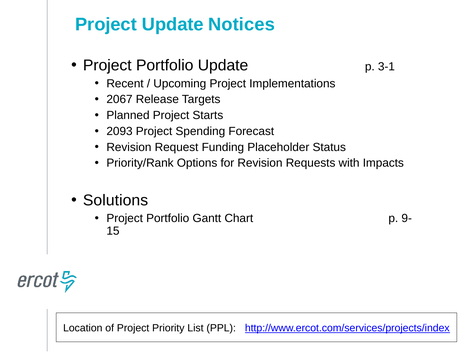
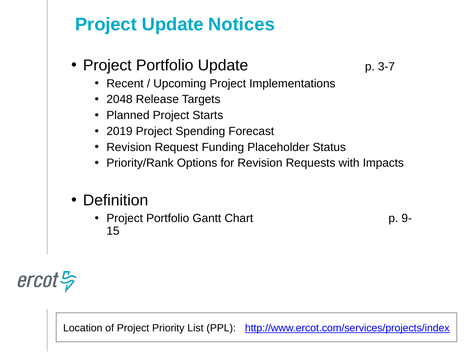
3-1: 3-1 -> 3-7 (386, 67)
2067: 2067 -> 2048 (120, 100)
2093: 2093 -> 2019 (120, 131)
Solutions: Solutions -> Definition (116, 201)
